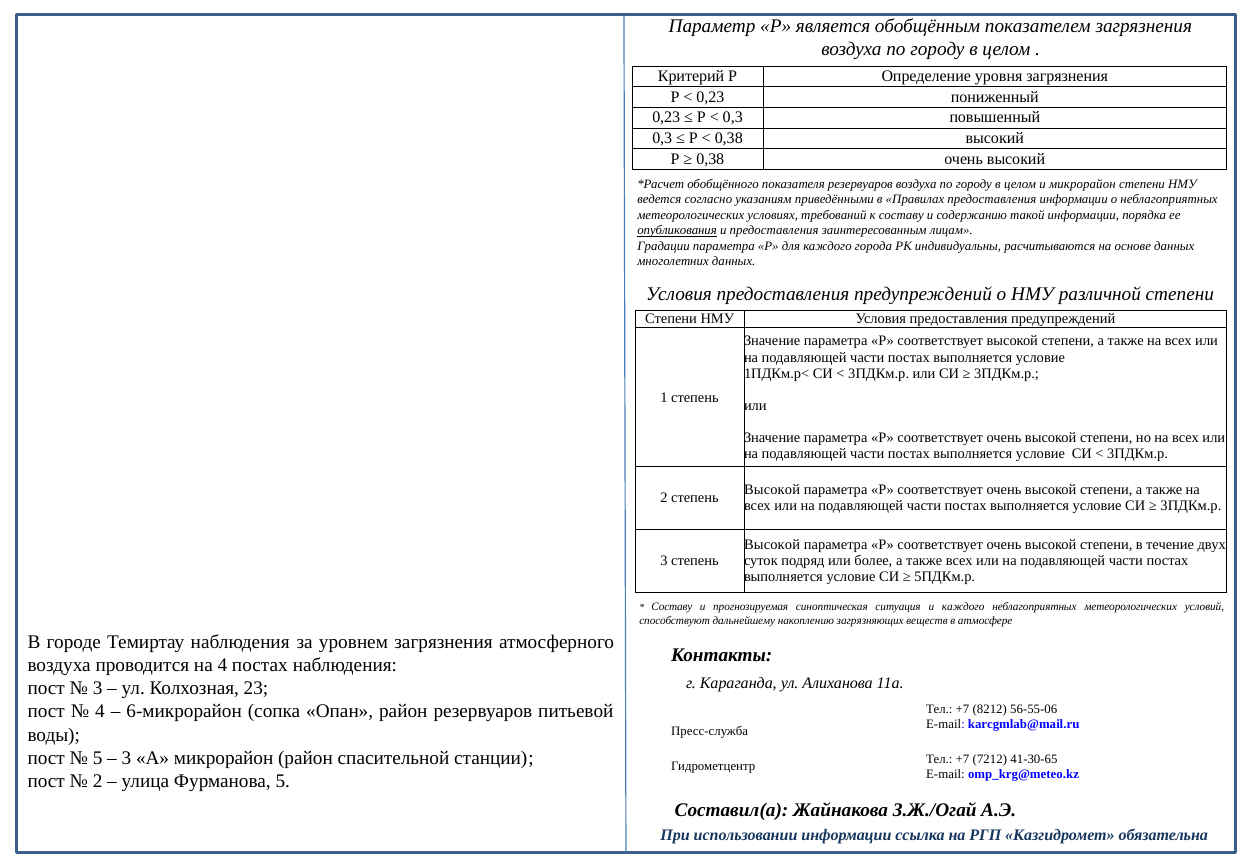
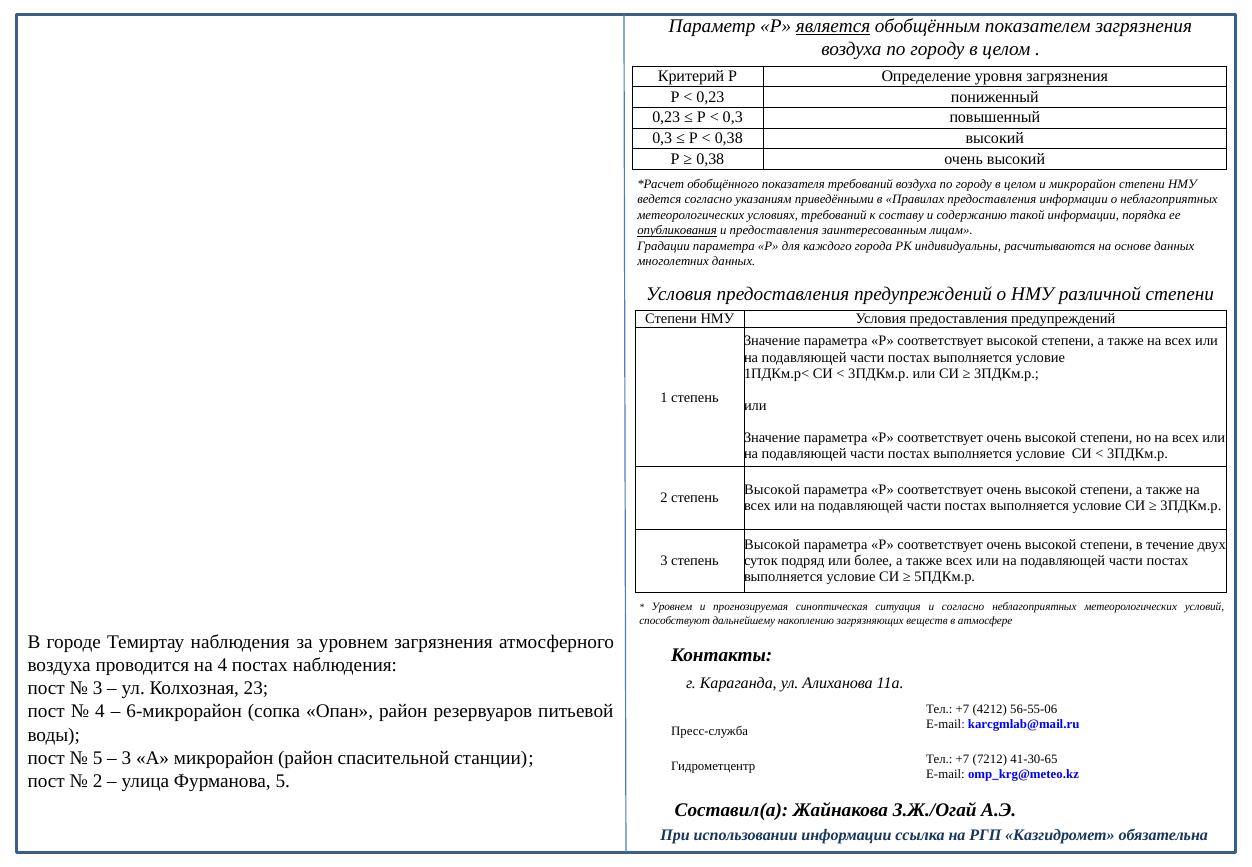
является underline: none -> present (833, 26)
показателя резервуаров: резервуаров -> требований (860, 184)
Составу: Составу -> Уровнем (672, 607)
и каждого: каждого -> согласно (963, 607)
8212: 8212 -> 4212 (990, 709)
